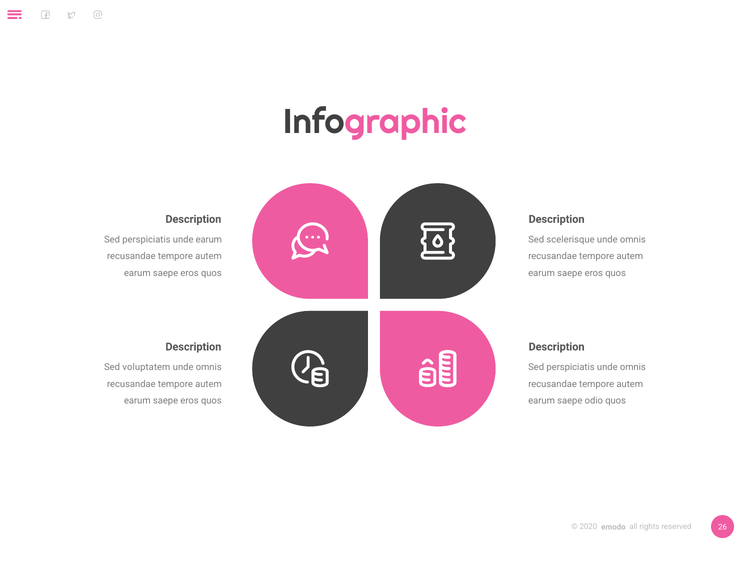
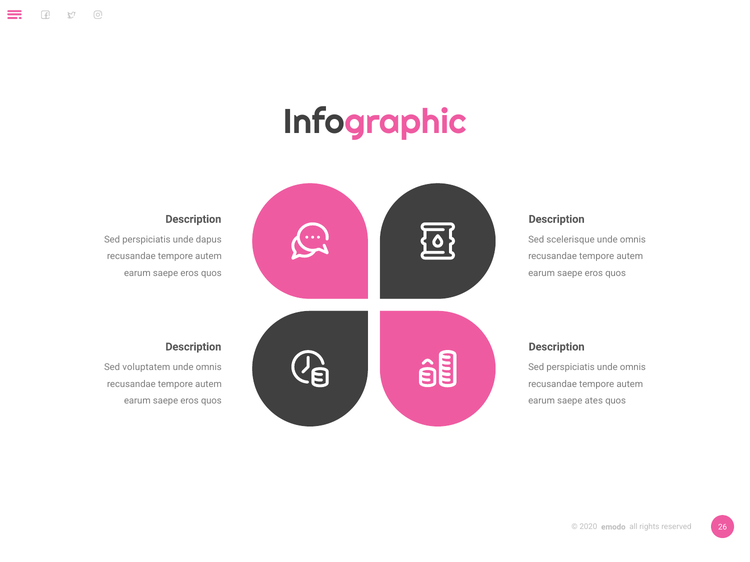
unde earum: earum -> dapus (209, 240)
odio: odio -> ates (594, 401)
